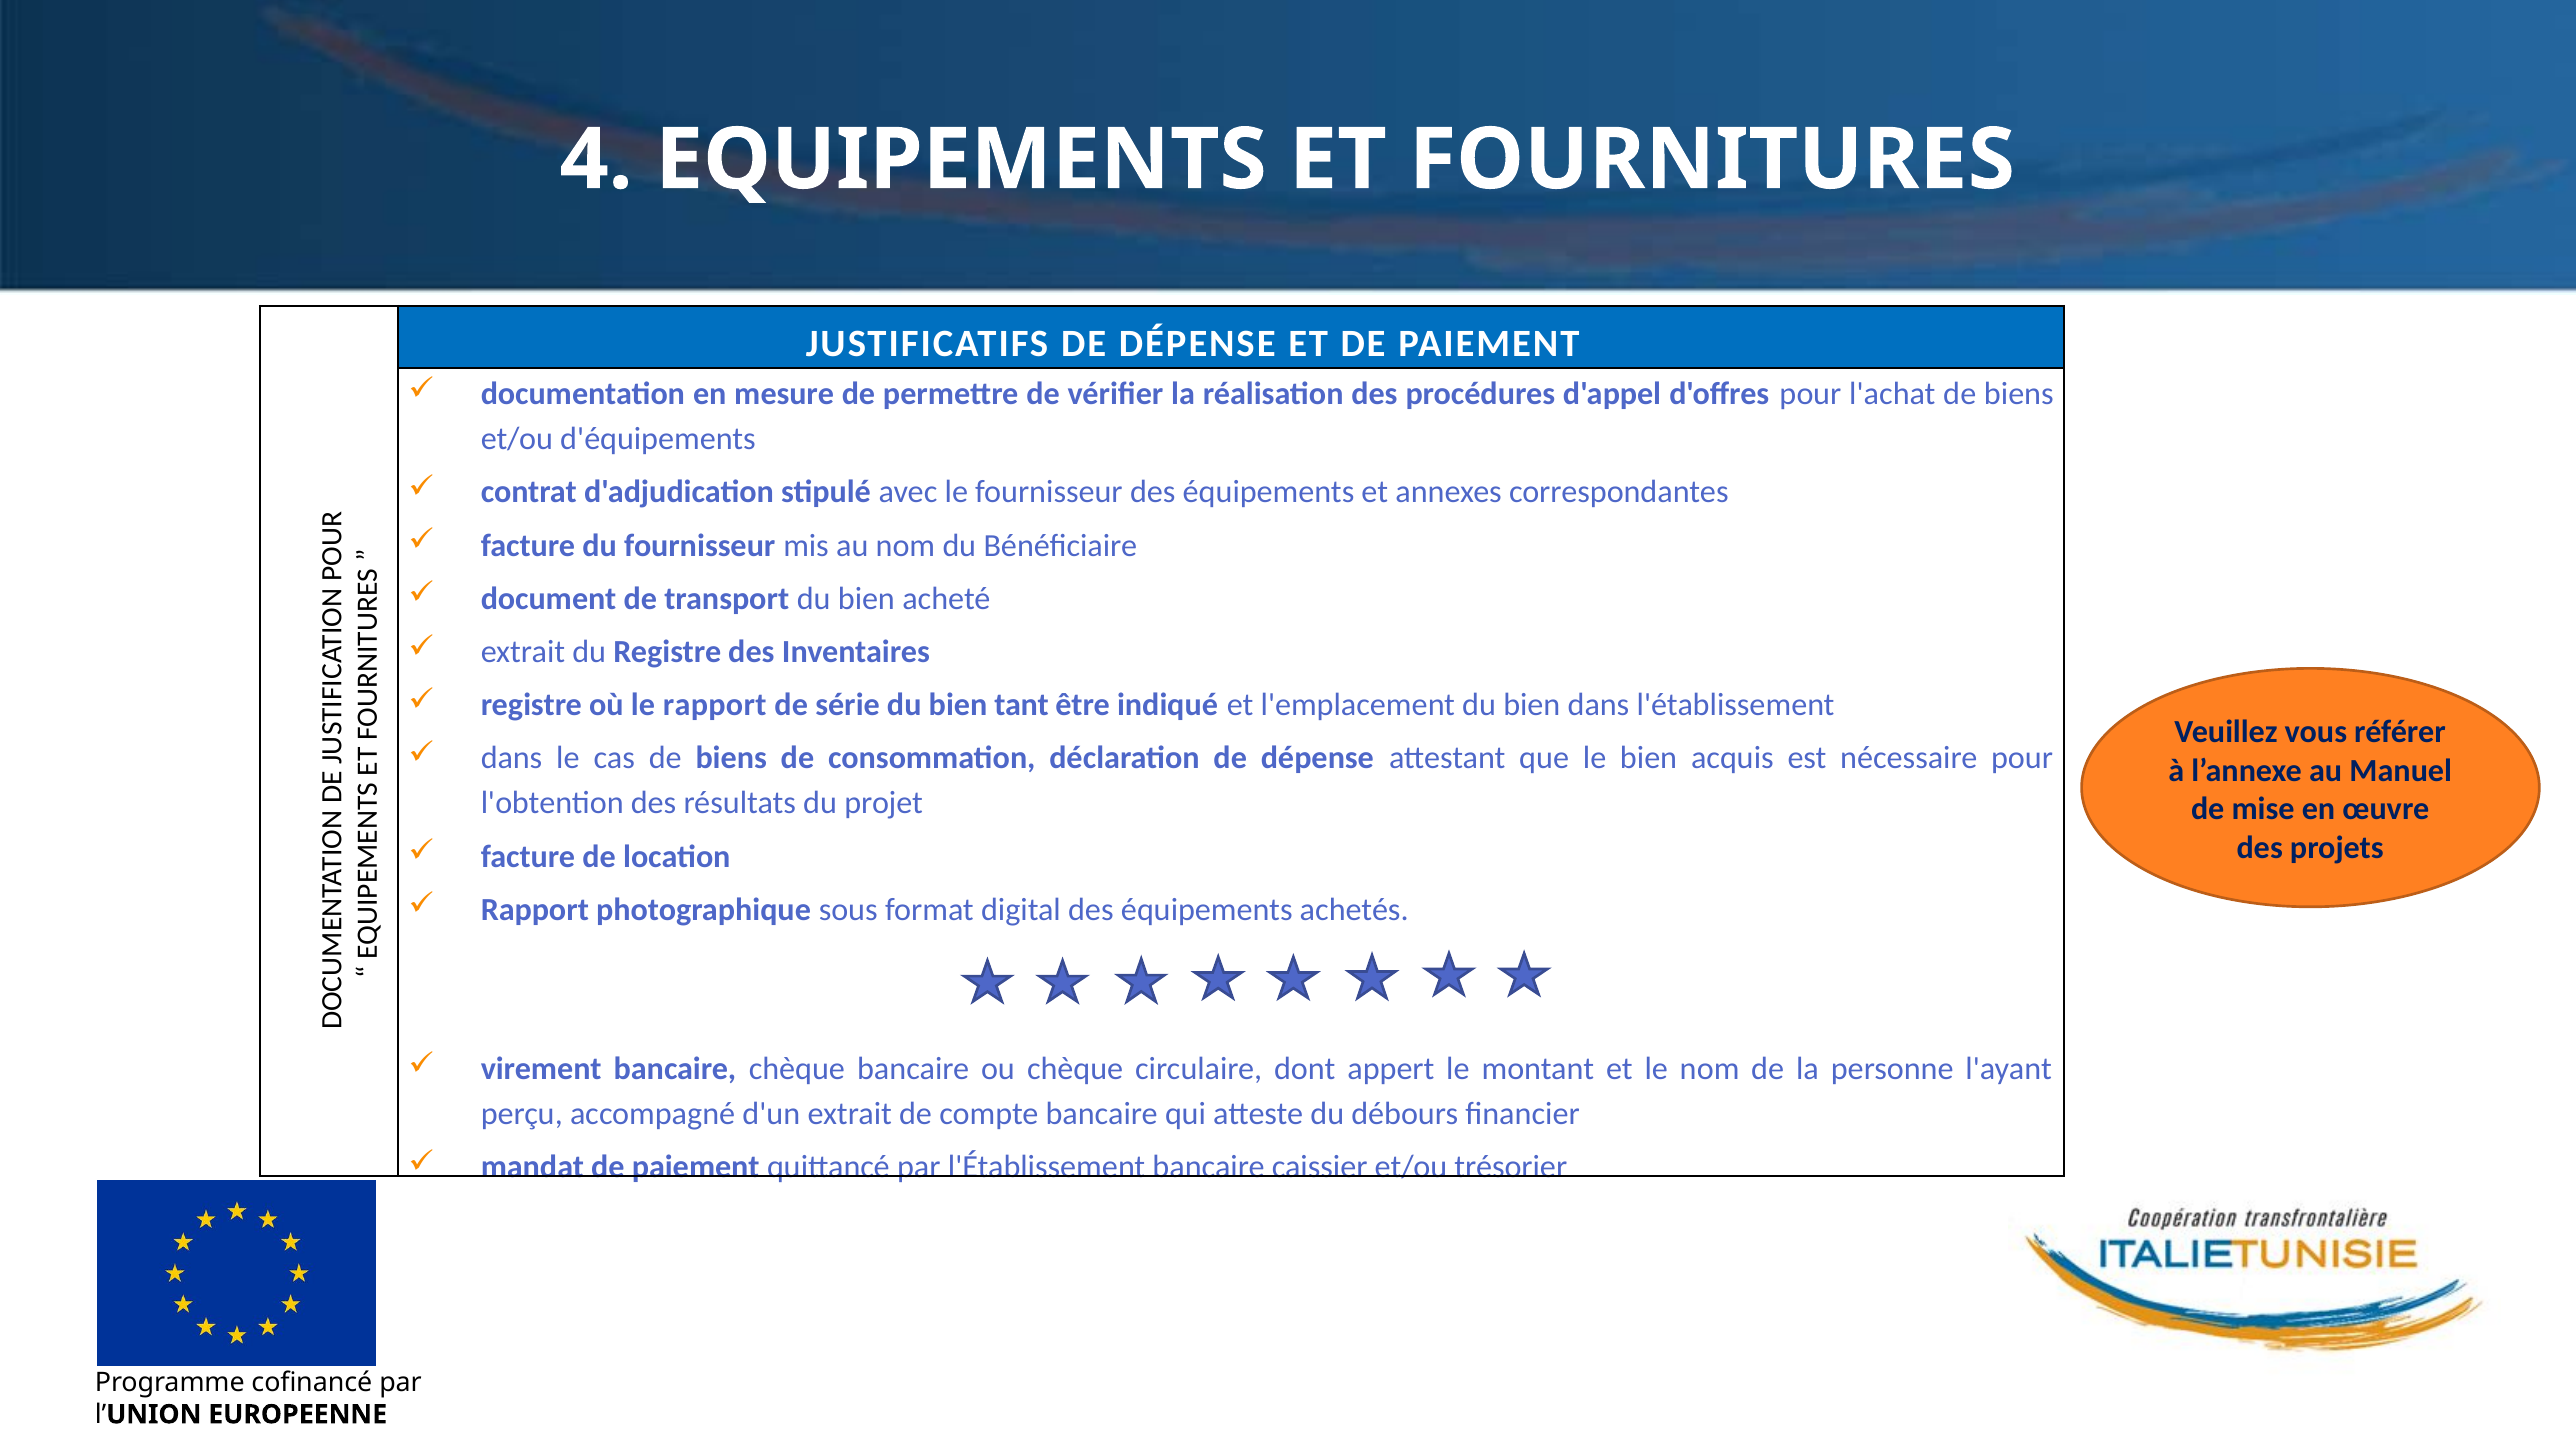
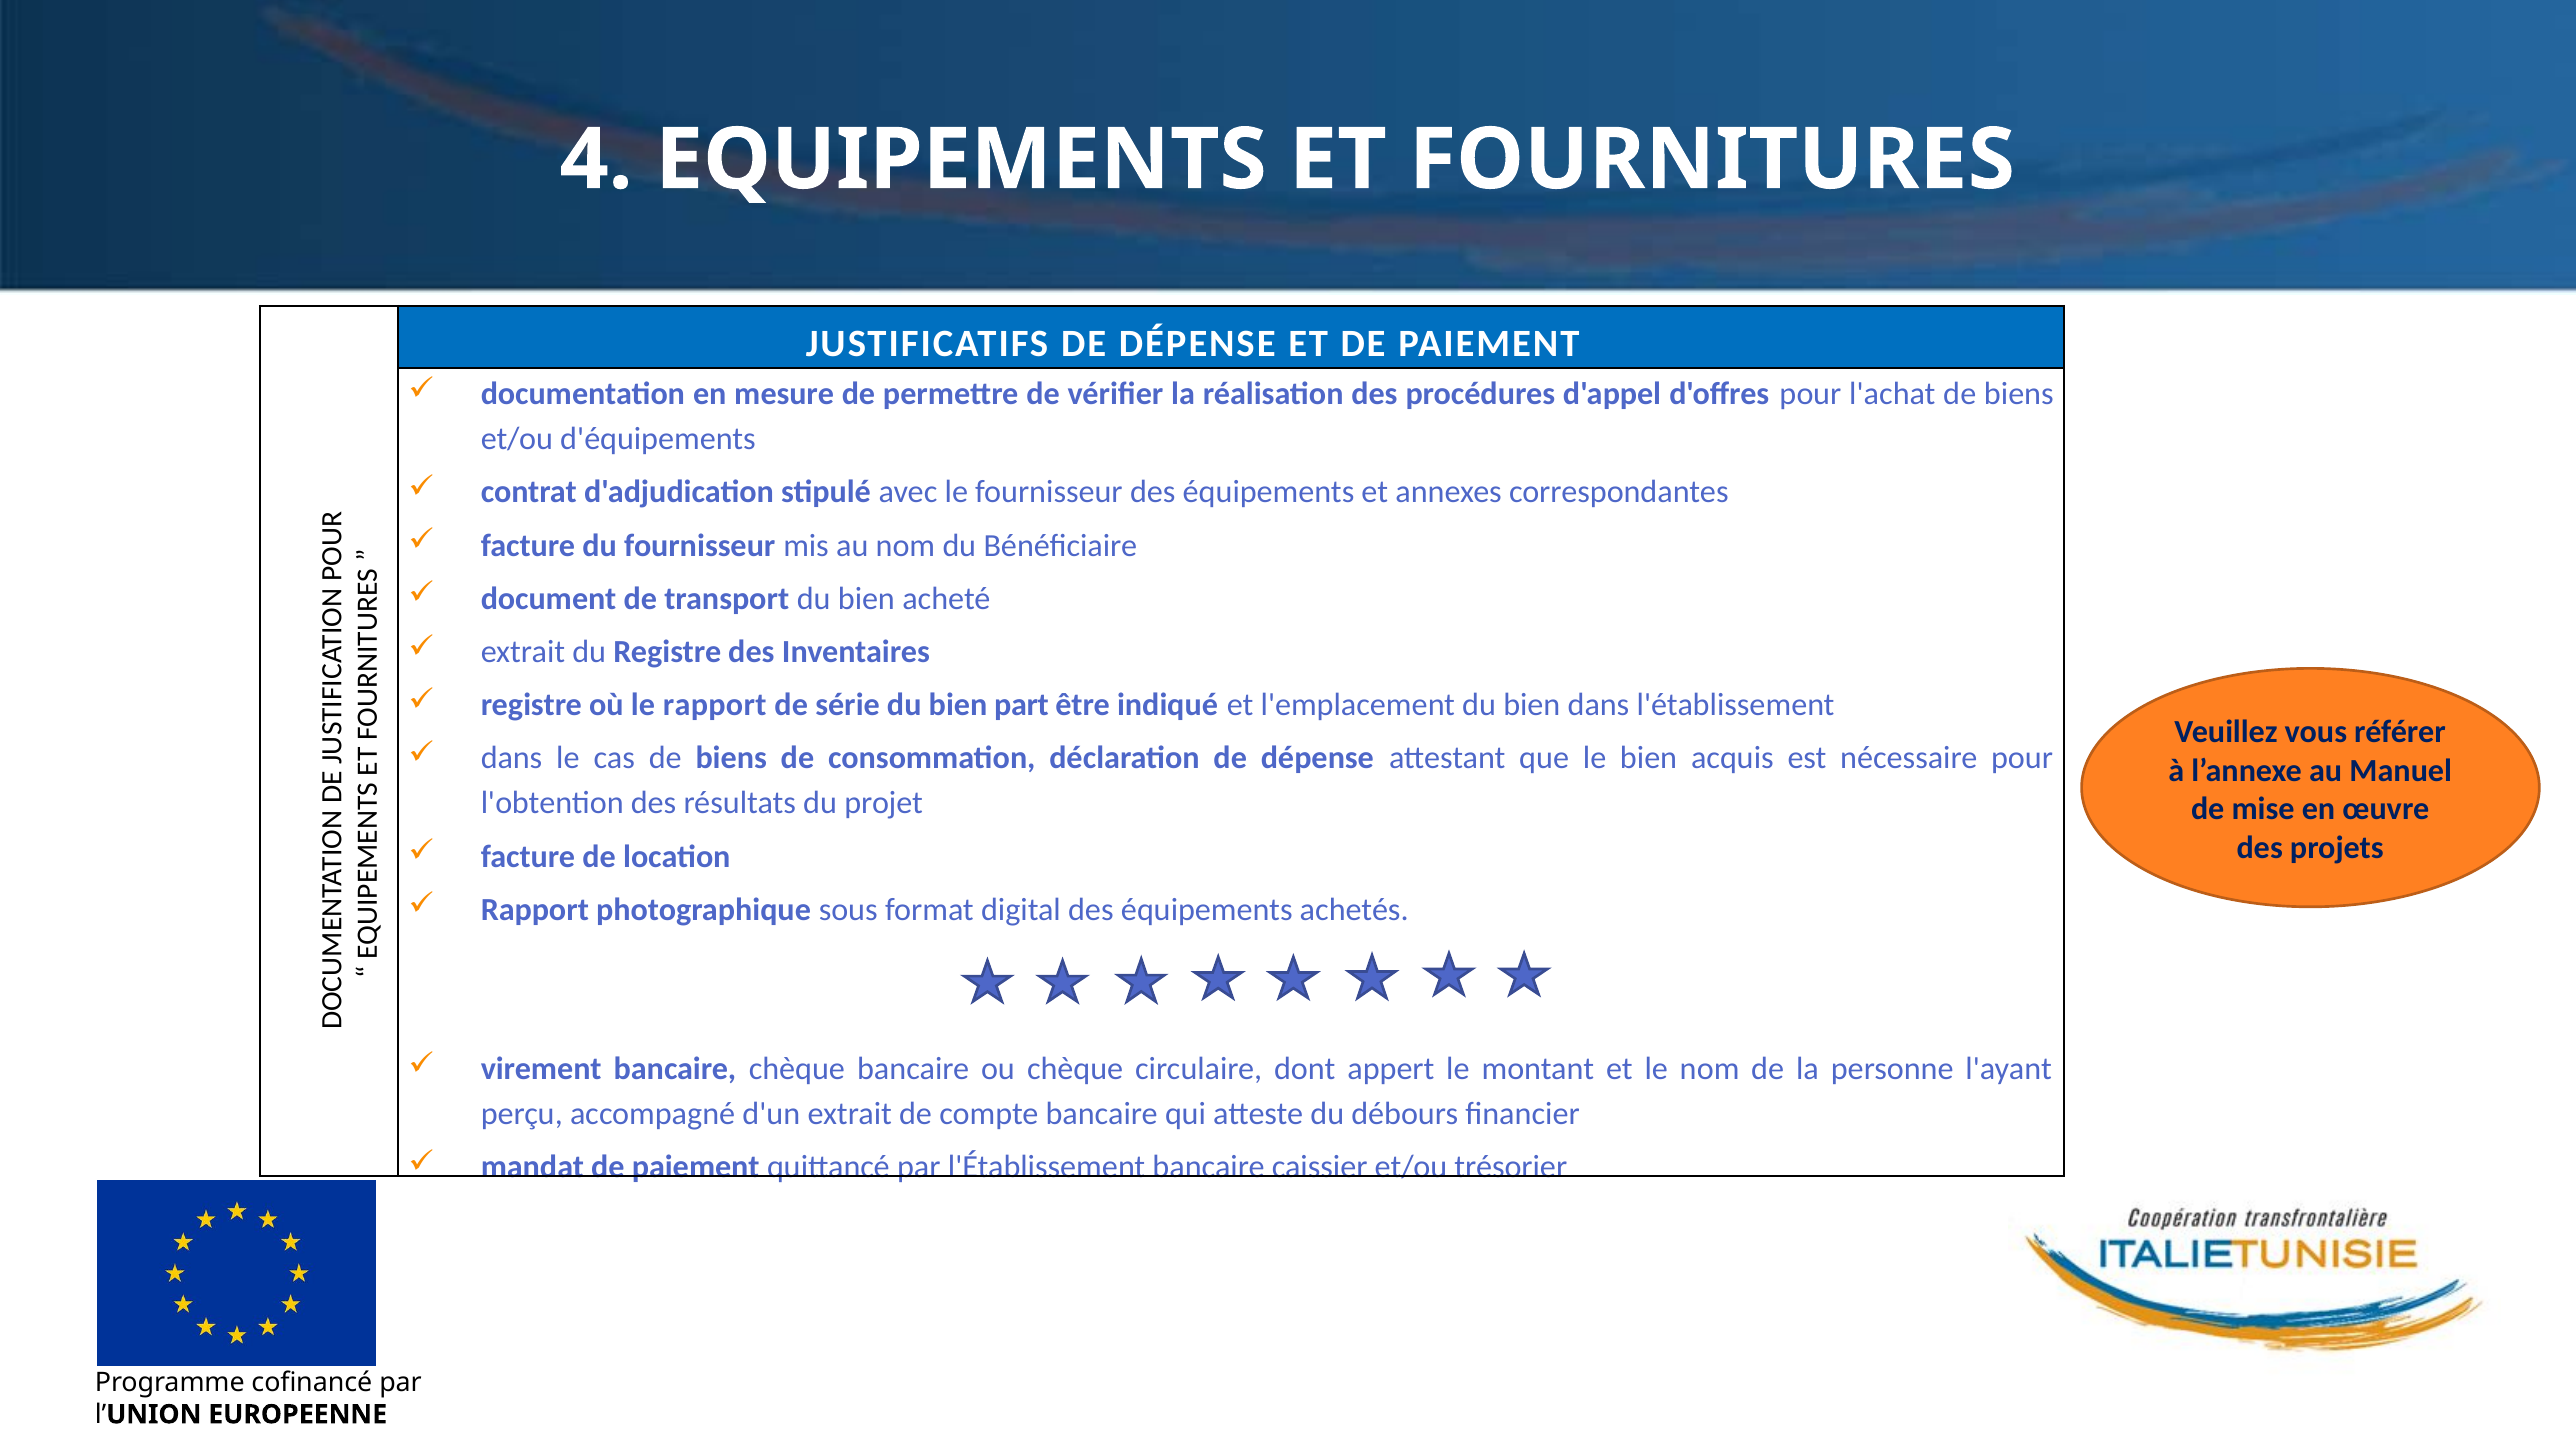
tant: tant -> part (1022, 705)
